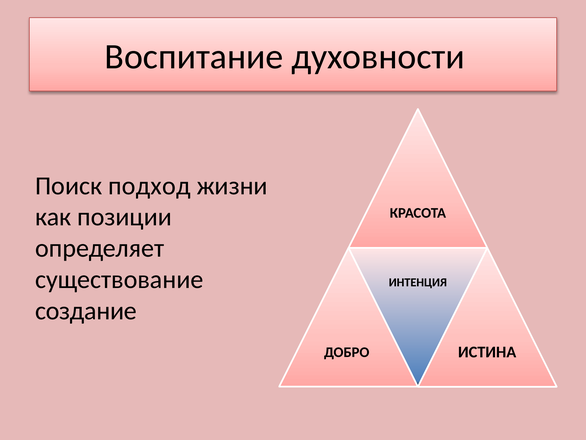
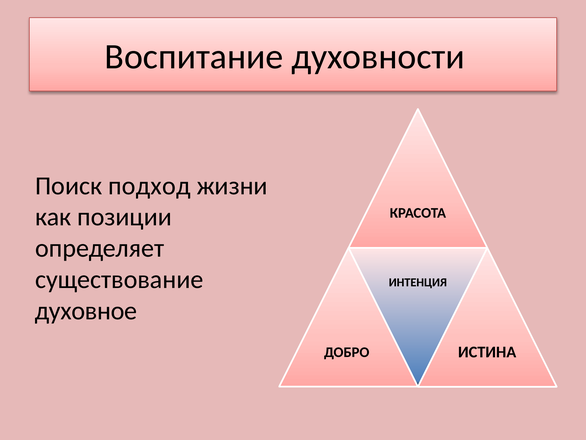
создание: создание -> духовное (86, 311)
